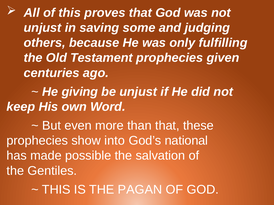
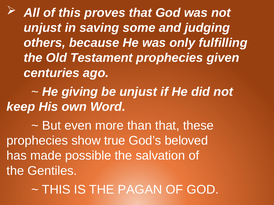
into: into -> true (115, 141)
national: national -> beloved (186, 141)
